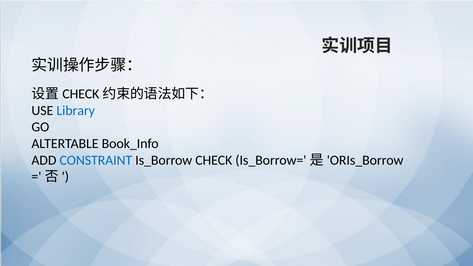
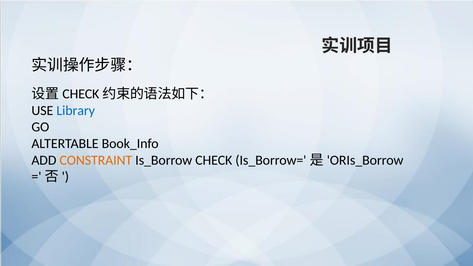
CONSTRAINT colour: blue -> orange (96, 160)
